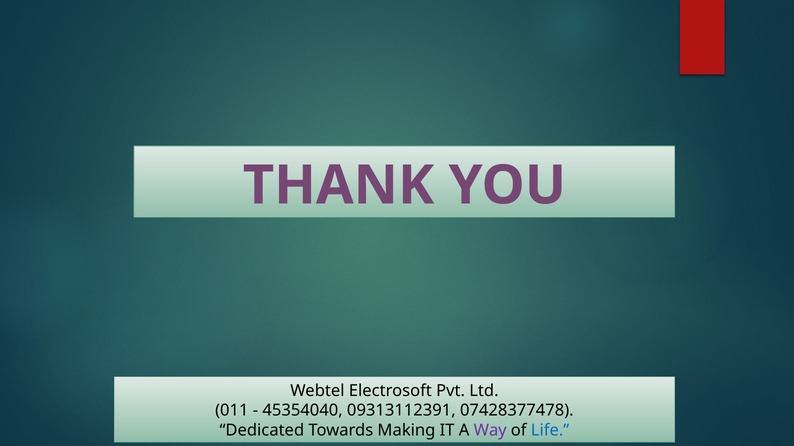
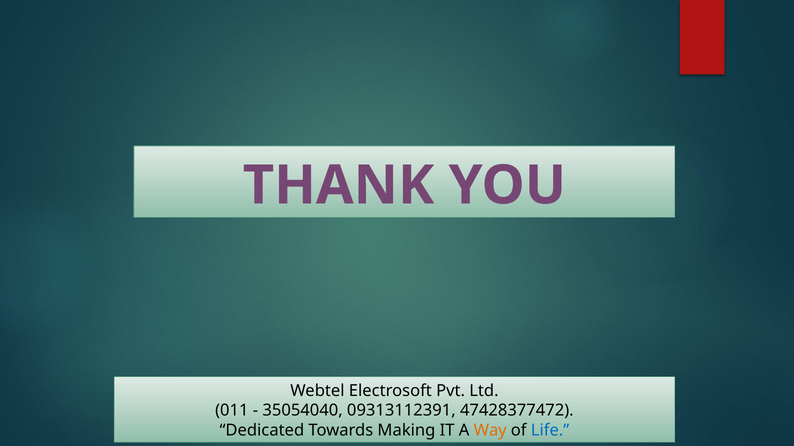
45354040: 45354040 -> 35054040 (303, 411)
07428377478: 07428377478 -> 47428377472 (517, 411)
Way colour: purple -> orange (490, 431)
